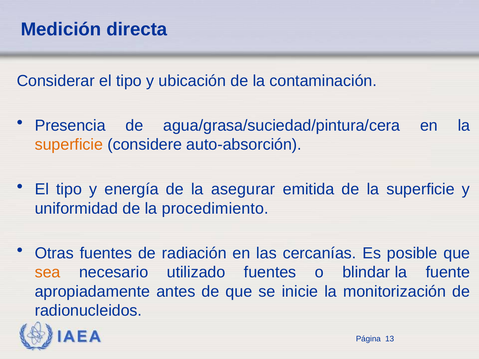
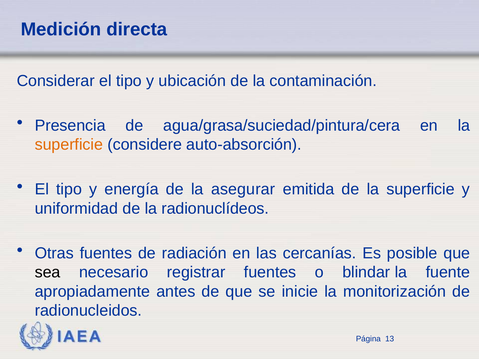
procedimiento: procedimiento -> radionuclídeos (215, 209)
sea colour: orange -> black (48, 273)
utilizado: utilizado -> registrar (196, 273)
